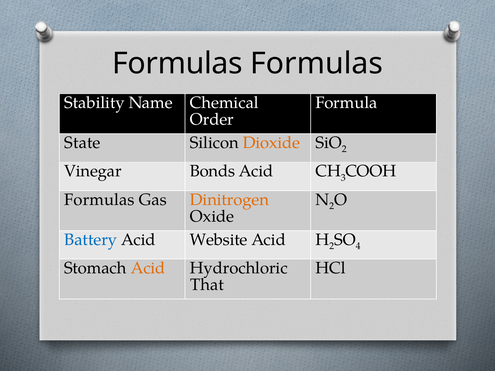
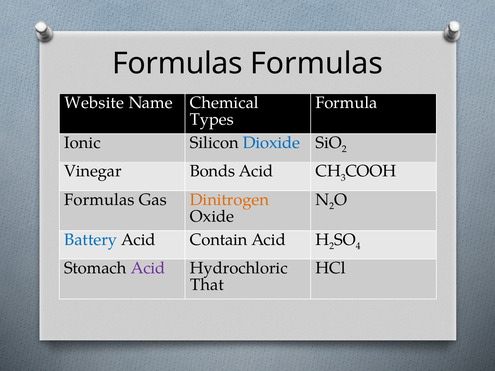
Stability: Stability -> Website (94, 103)
Order: Order -> Types (212, 119)
State: State -> Ionic (82, 143)
Dioxide colour: orange -> blue (271, 143)
Website: Website -> Contain (219, 240)
Acid colour: orange -> purple (148, 268)
